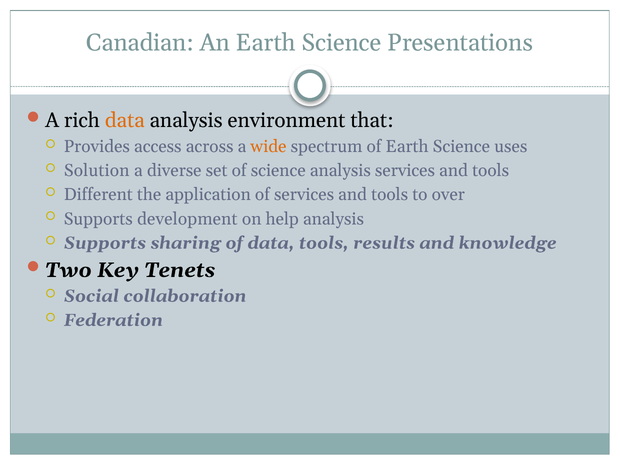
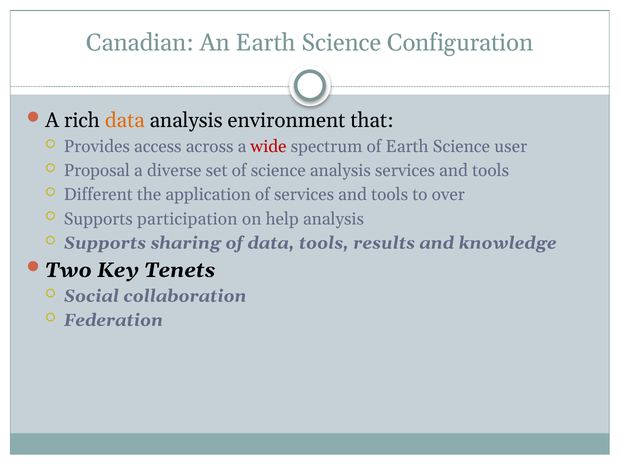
Presentations: Presentations -> Configuration (460, 43)
wide colour: orange -> red (269, 146)
uses: uses -> user (511, 146)
Solution: Solution -> Proposal (97, 171)
development: development -> participation (187, 219)
